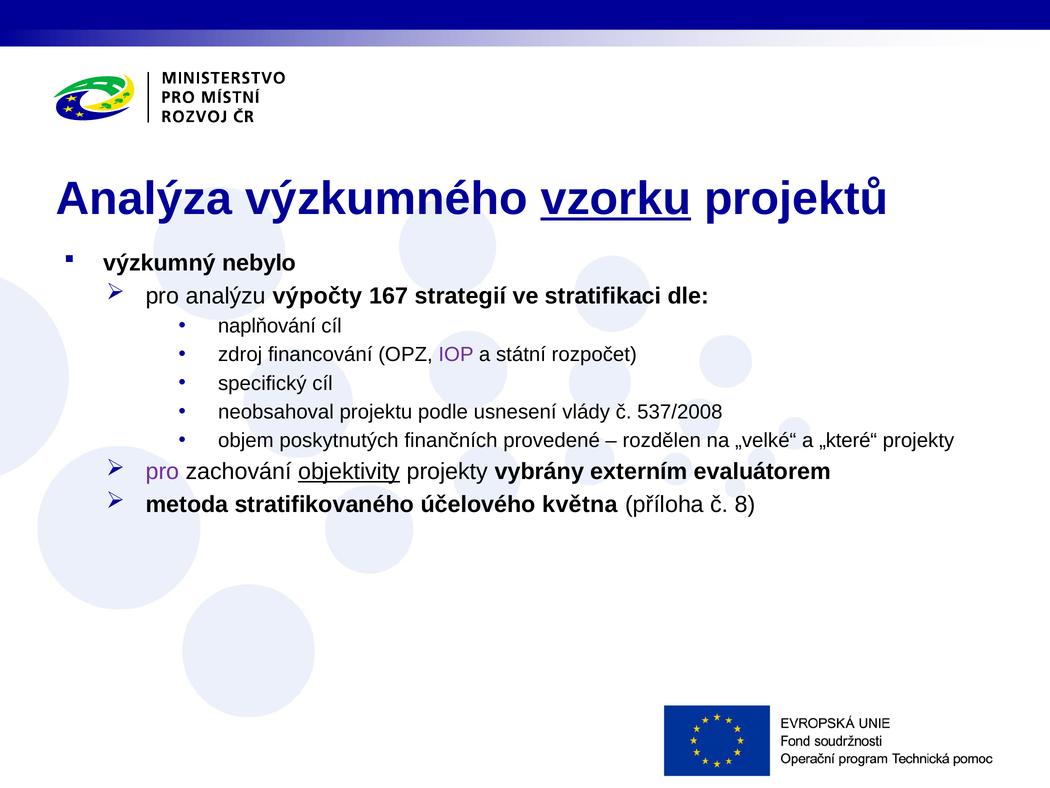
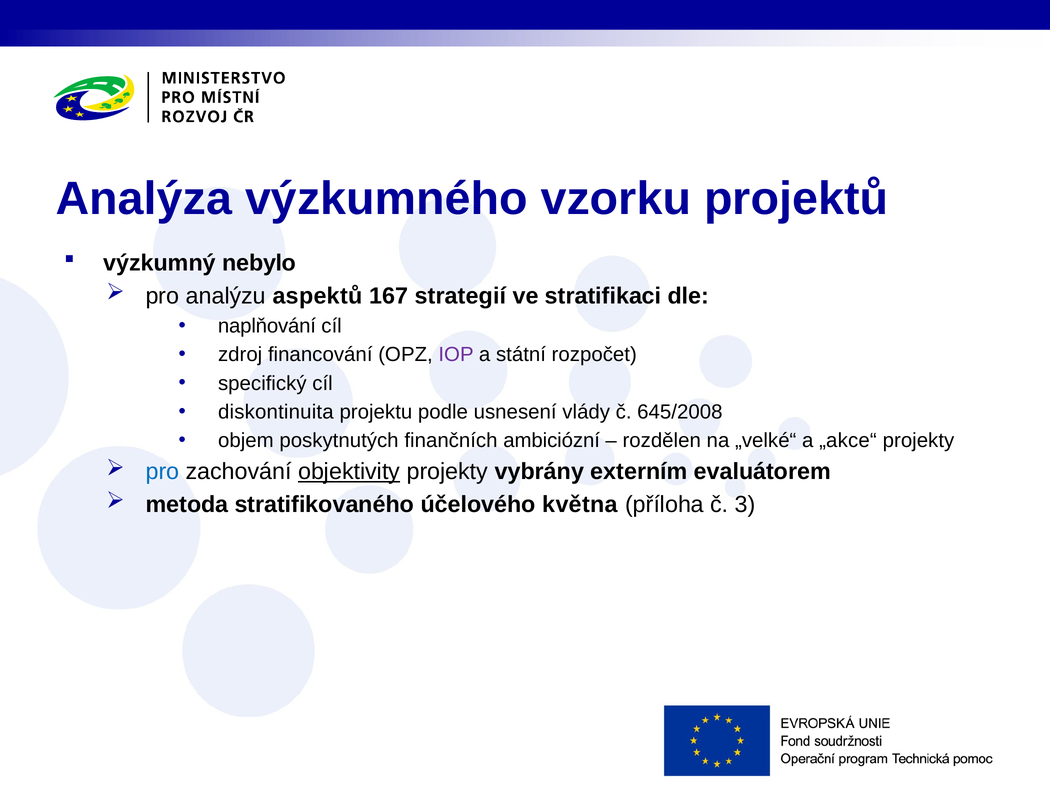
vzorku underline: present -> none (616, 199)
výpočty: výpočty -> aspektů (318, 296)
neobsahoval: neobsahoval -> diskontinuita (276, 412)
537/2008: 537/2008 -> 645/2008 (680, 412)
provedené: provedené -> ambiciózní (552, 440)
„které“: „které“ -> „akce“ (848, 440)
pro colour: purple -> blue (163, 471)
8: 8 -> 3 (745, 504)
